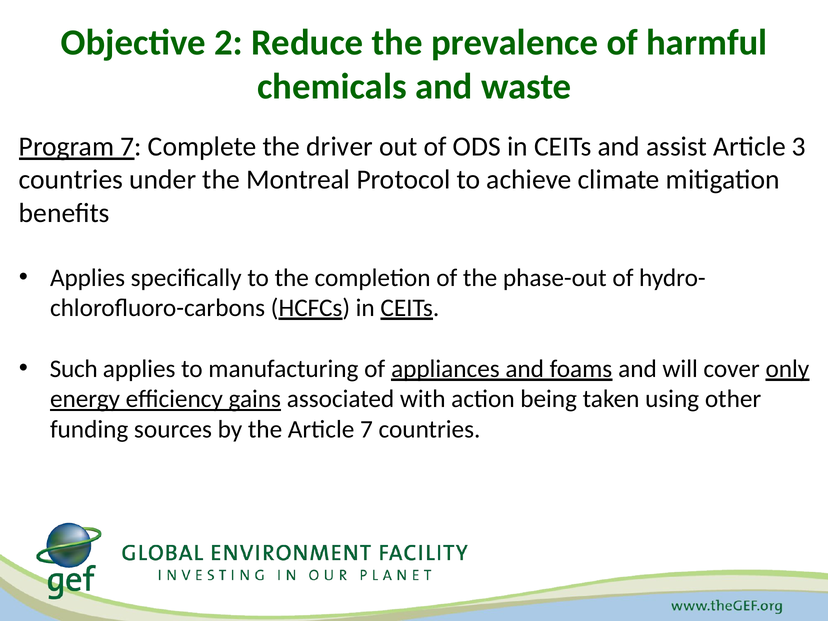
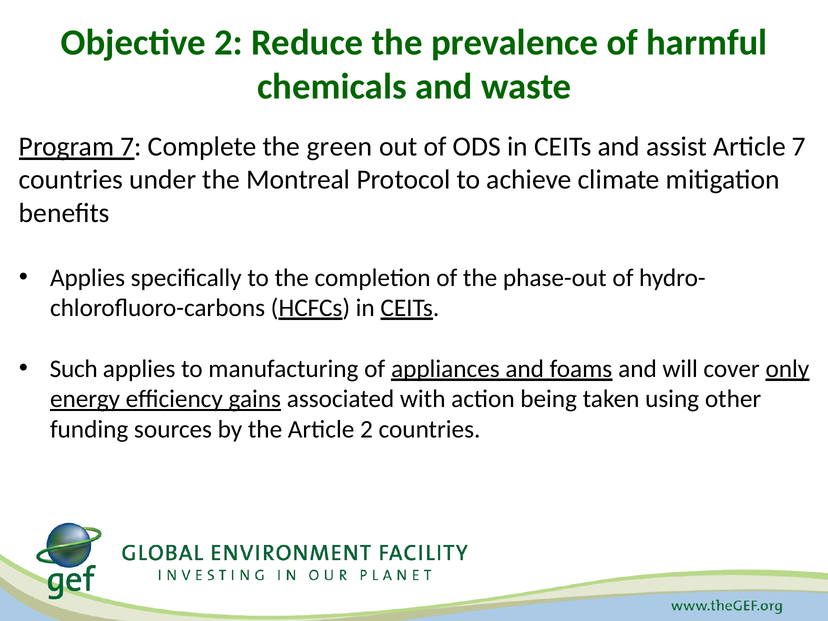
driver: driver -> green (340, 147)
Article 3: 3 -> 7 (799, 147)
Article 7: 7 -> 2 (366, 429)
